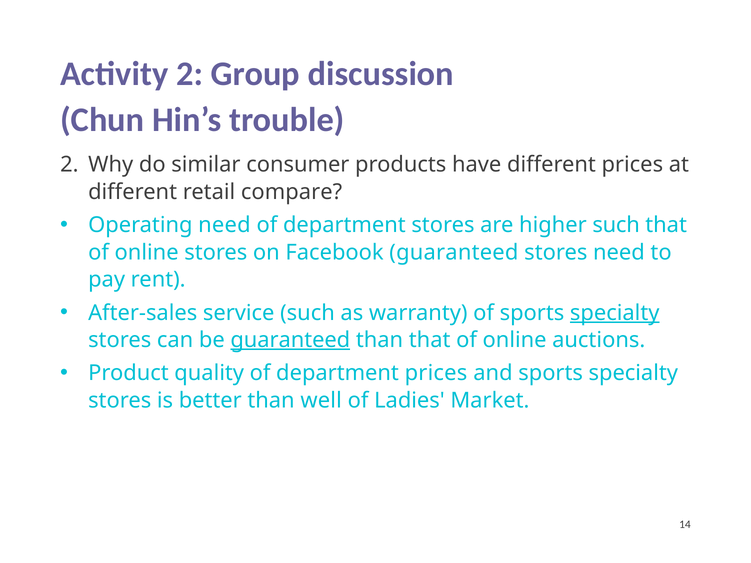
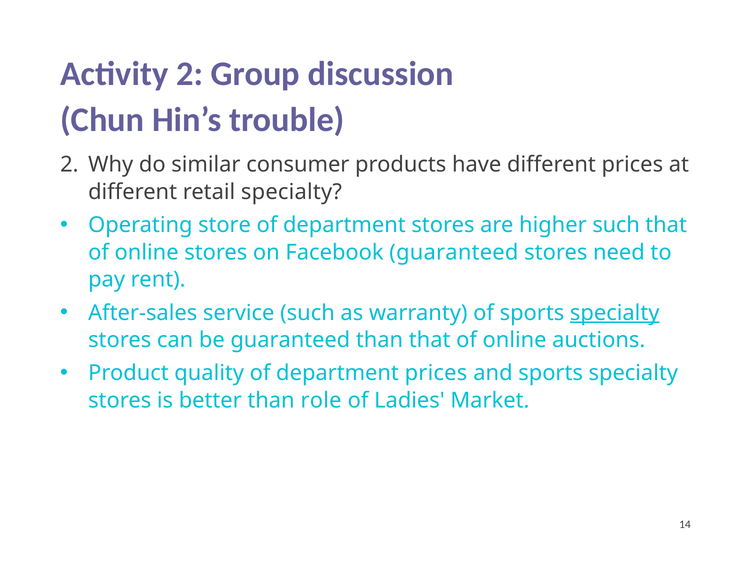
retail compare: compare -> specialty (291, 192)
Operating need: need -> store (225, 225)
guaranteed underline: present -> none (290, 340)
well: well -> role (321, 401)
